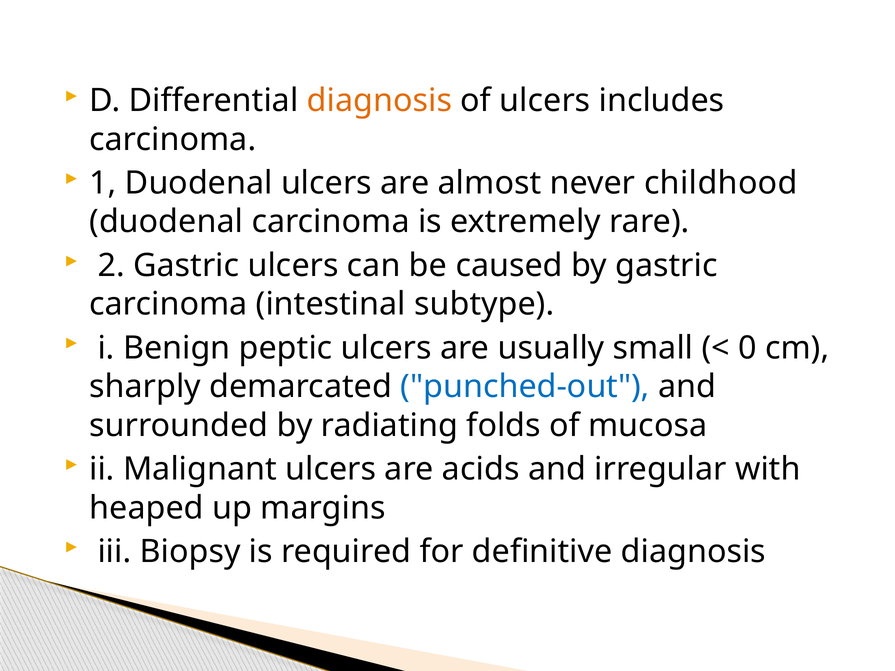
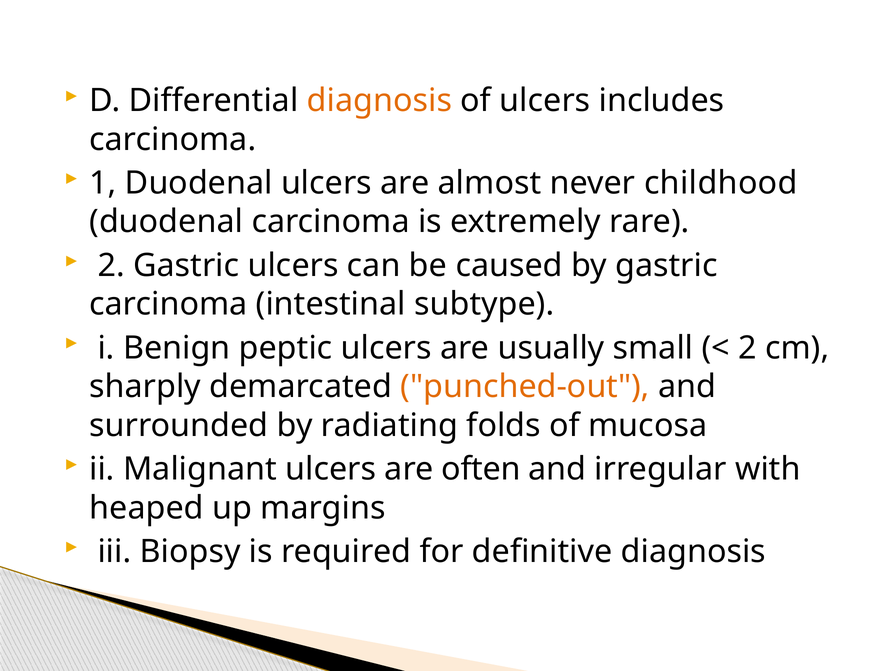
0: 0 -> 2 (748, 348)
punched-out colour: blue -> orange (525, 387)
acids: acids -> often (481, 469)
